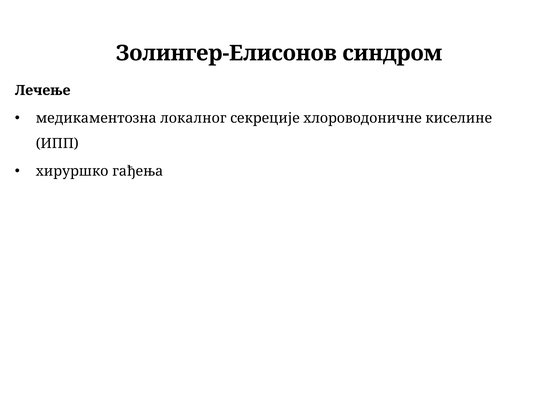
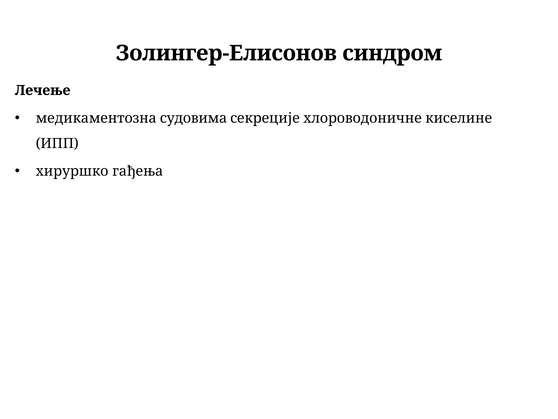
локалног: локалног -> судовима (193, 118)
